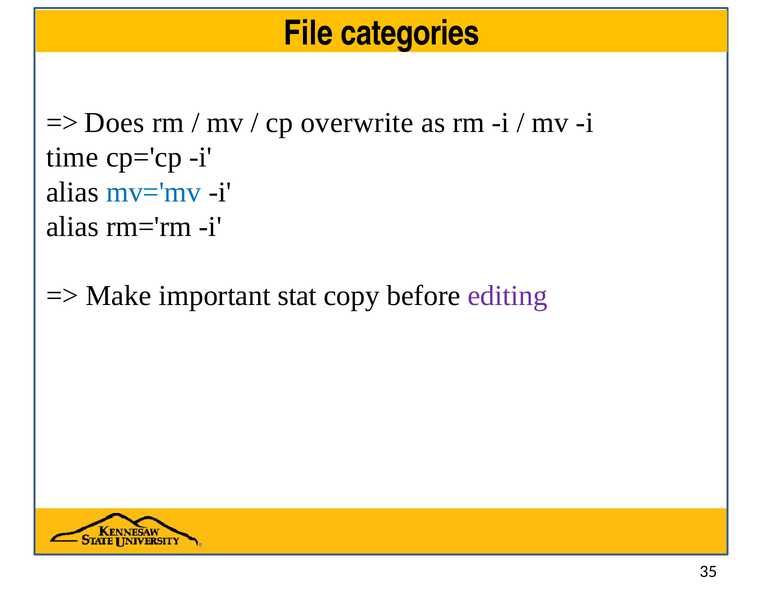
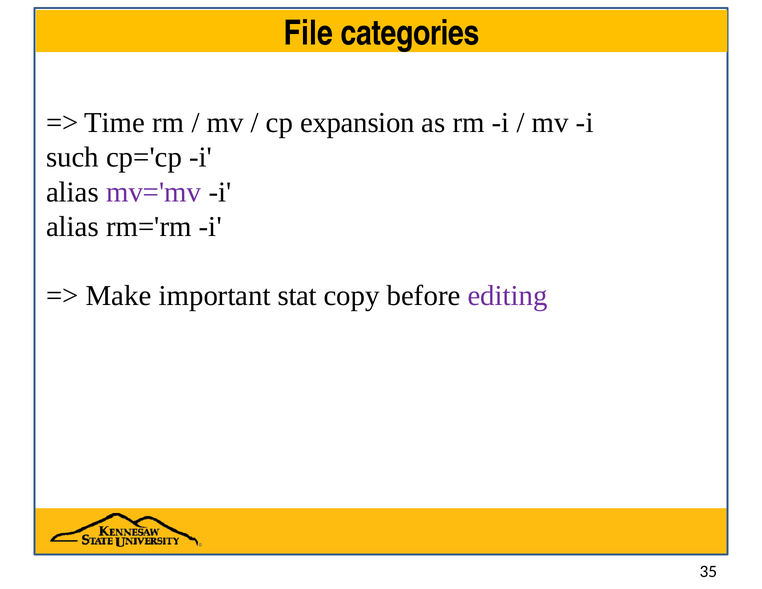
Does: Does -> Time (115, 123)
overwrite: overwrite -> expansion (357, 123)
time: time -> such (73, 157)
mv='mv colour: blue -> purple (154, 192)
